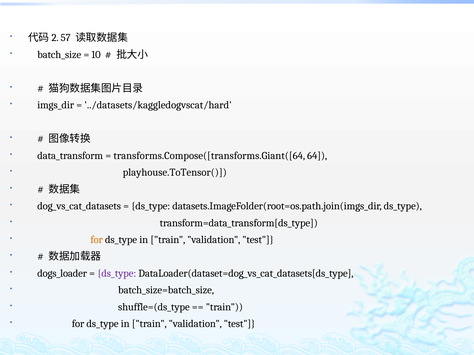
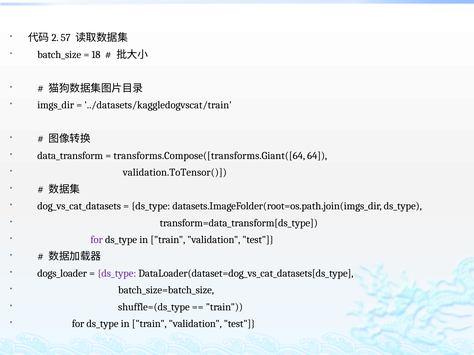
10: 10 -> 18 (96, 55)
../datasets/kaggledogvscat/hard: ../datasets/kaggledogvscat/hard -> ../datasets/kaggledogvscat/train (158, 105)
playhouse.ToTensor(: playhouse.ToTensor( -> validation.ToTensor( (175, 173)
for colour: orange -> purple (97, 240)
